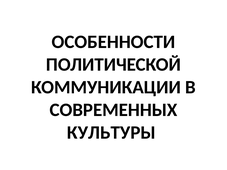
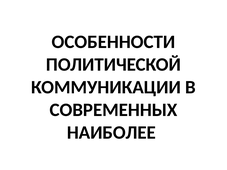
КУЛЬТУРЫ: КУЛЬТУРЫ -> НАИБОЛЕЕ (111, 133)
